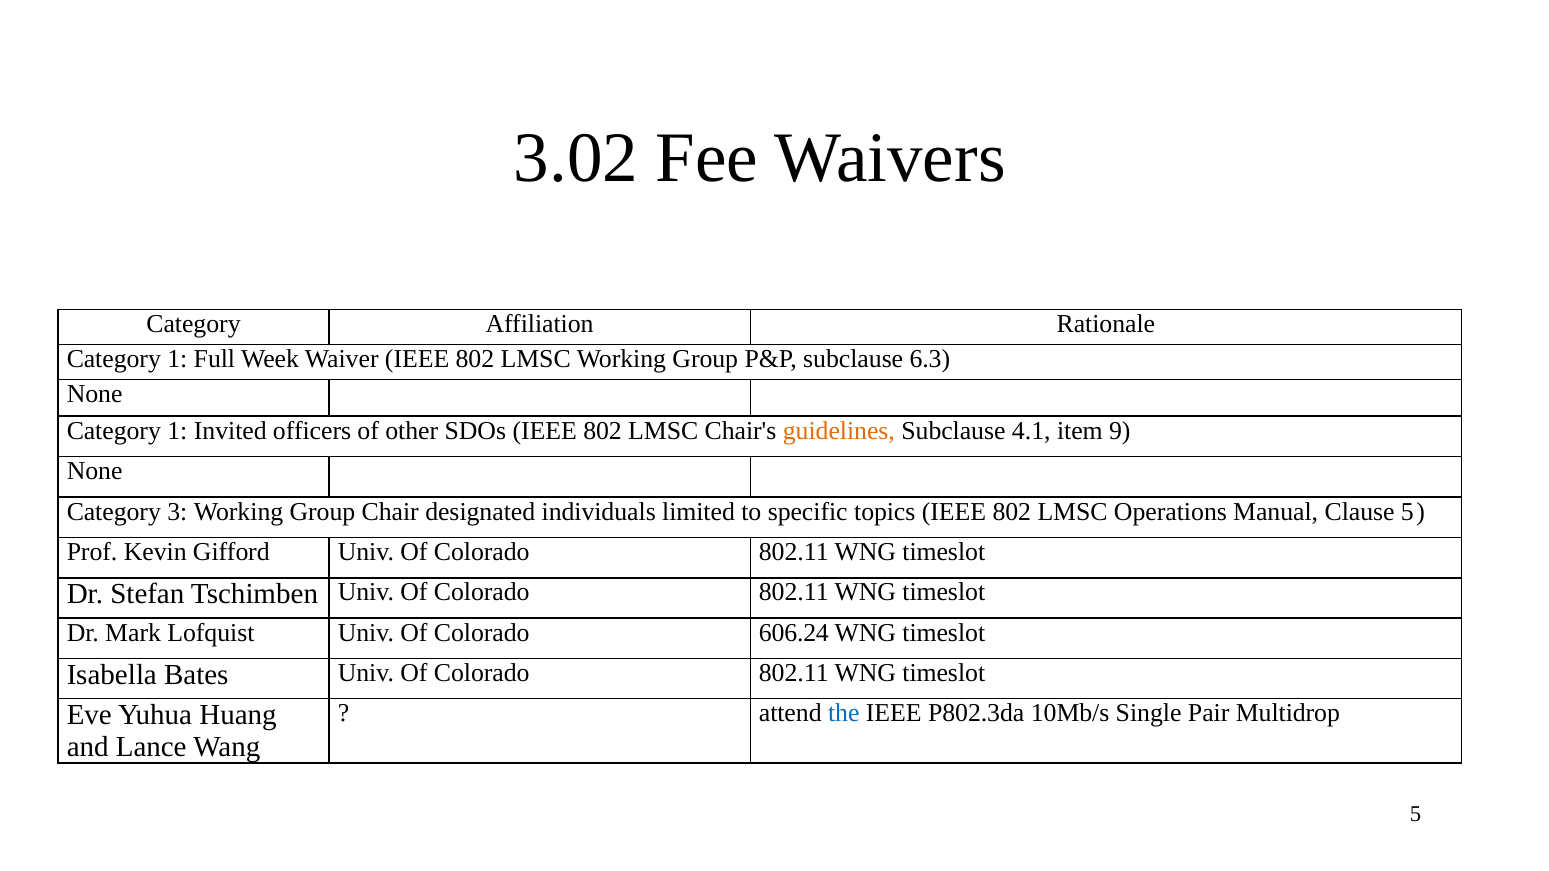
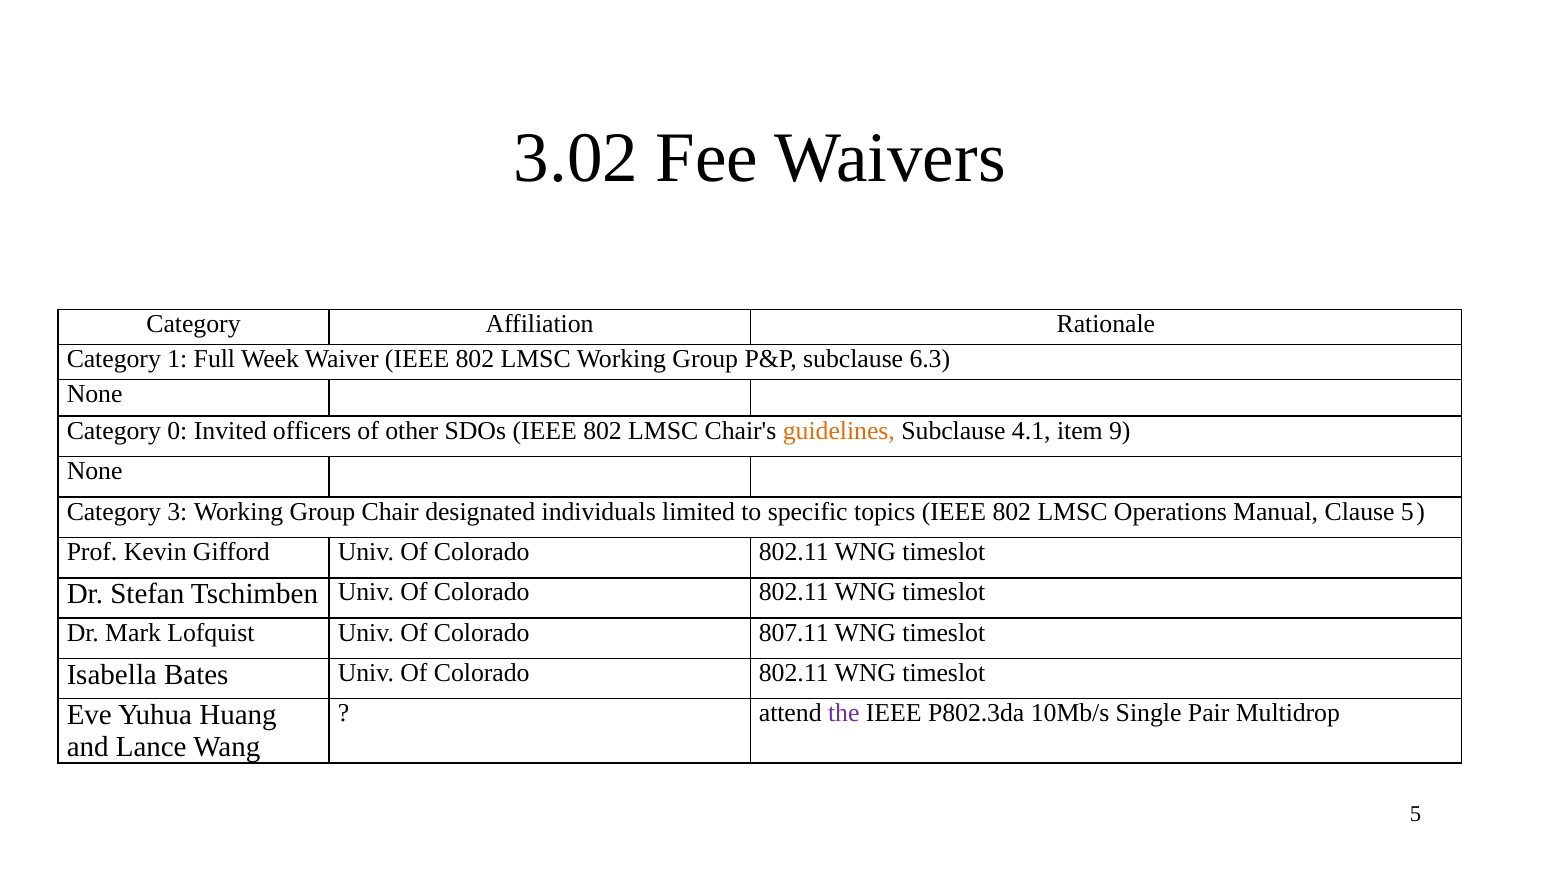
1: 1 -> 0 (177, 431)
606.24: 606.24 -> 807.11 (794, 633)
the colour: blue -> purple (844, 713)
